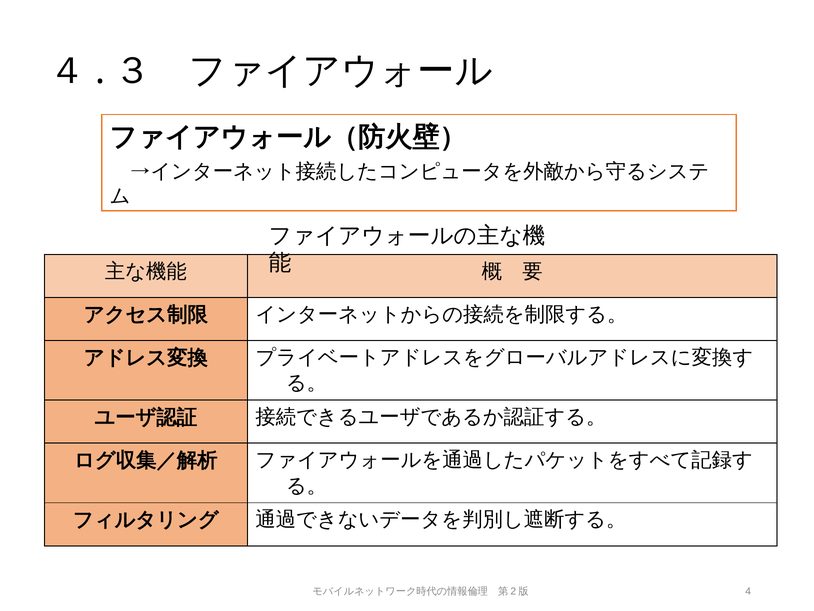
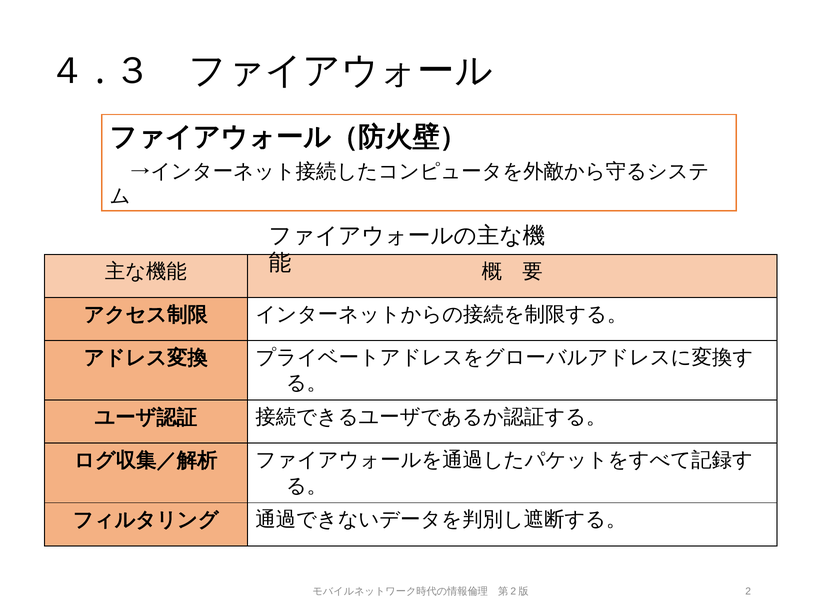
4: 4 -> 2 (748, 591)
